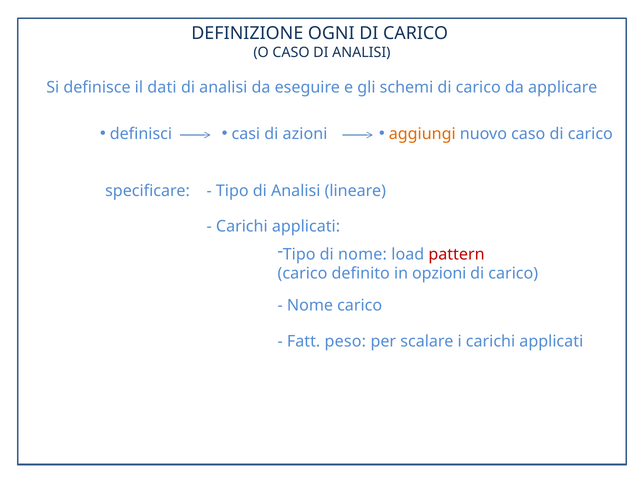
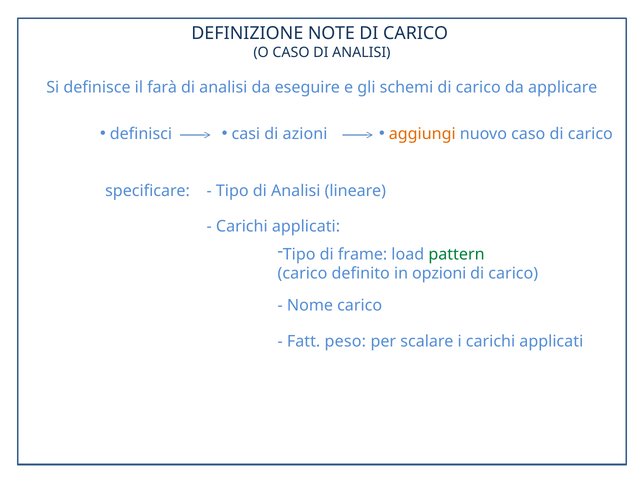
OGNI: OGNI -> NOTE (331, 33)
dati: dati -> farà (162, 87)
di nome: nome -> frame (363, 254)
pattern colour: red -> green (456, 254)
